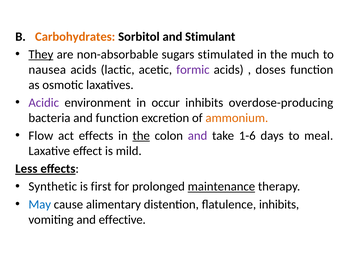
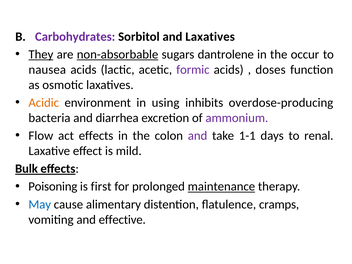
Carbohydrates colour: orange -> purple (75, 37)
and Stimulant: Stimulant -> Laxatives (210, 37)
non-absorbable underline: none -> present (118, 54)
stimulated: stimulated -> dantrolene (226, 54)
much: much -> occur (305, 54)
Acidic colour: purple -> orange (44, 103)
occur: occur -> using (166, 103)
and function: function -> diarrhea (117, 118)
ammonium colour: orange -> purple (237, 118)
the underline: present -> none (141, 136)
1-6: 1-6 -> 1-1 (247, 136)
meal: meal -> renal (319, 136)
Less: Less -> Bulk (26, 169)
Synthetic: Synthetic -> Poisoning (53, 187)
flatulence inhibits: inhibits -> cramps (279, 204)
